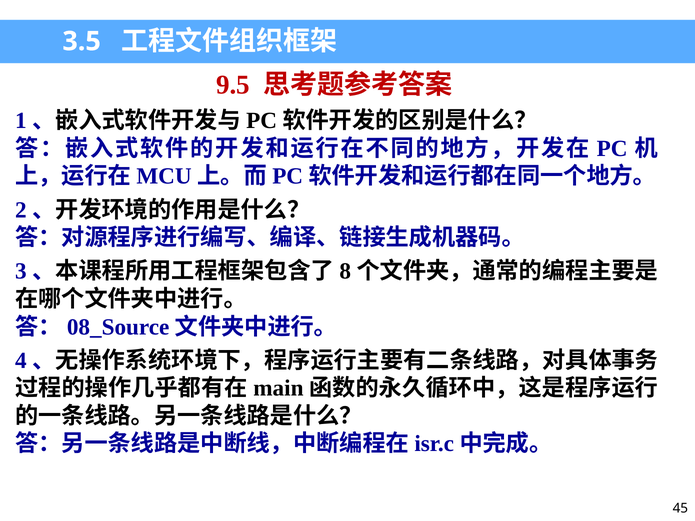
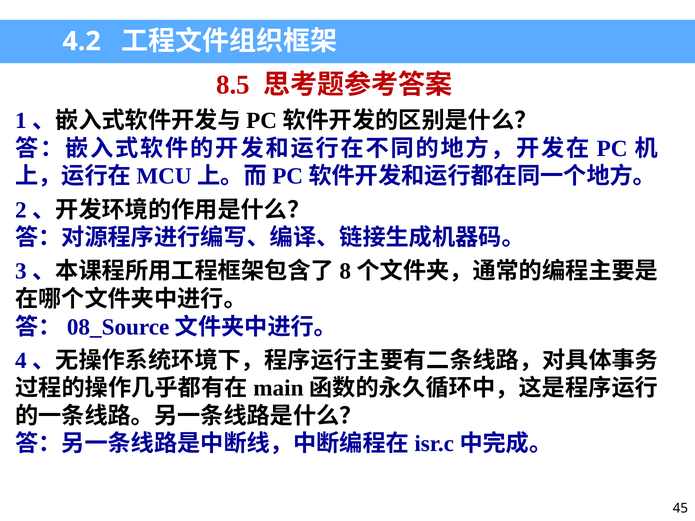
3.5: 3.5 -> 4.2 (82, 41)
9.5: 9.5 -> 8.5 (233, 85)
